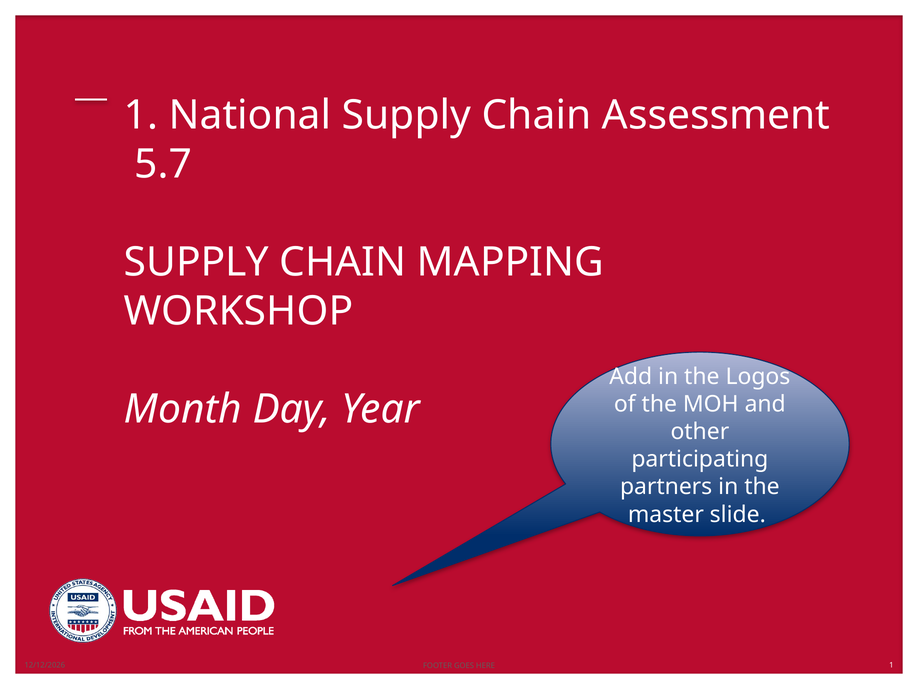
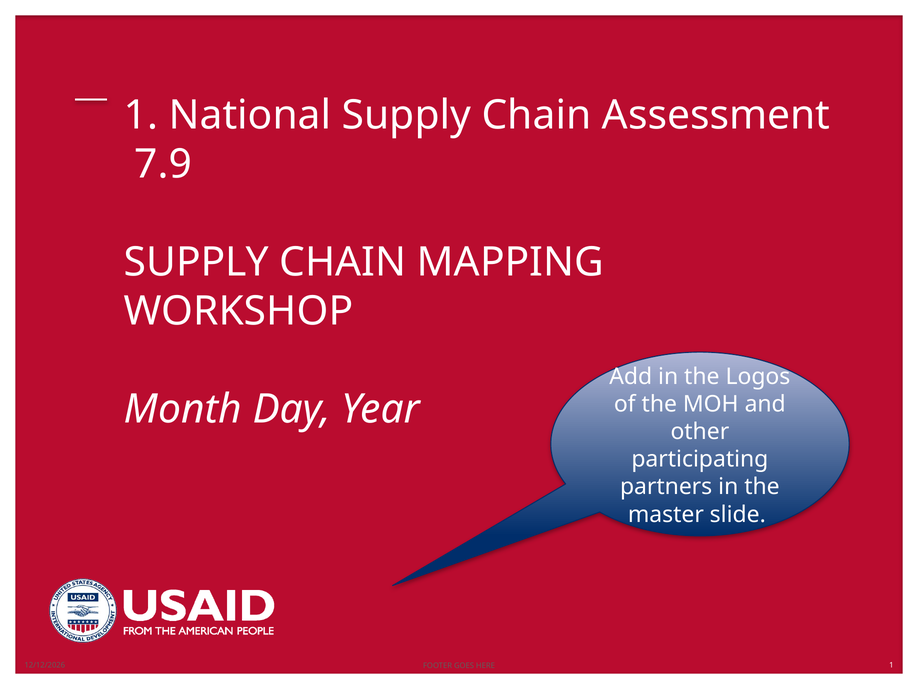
5.7: 5.7 -> 7.9 (163, 164)
